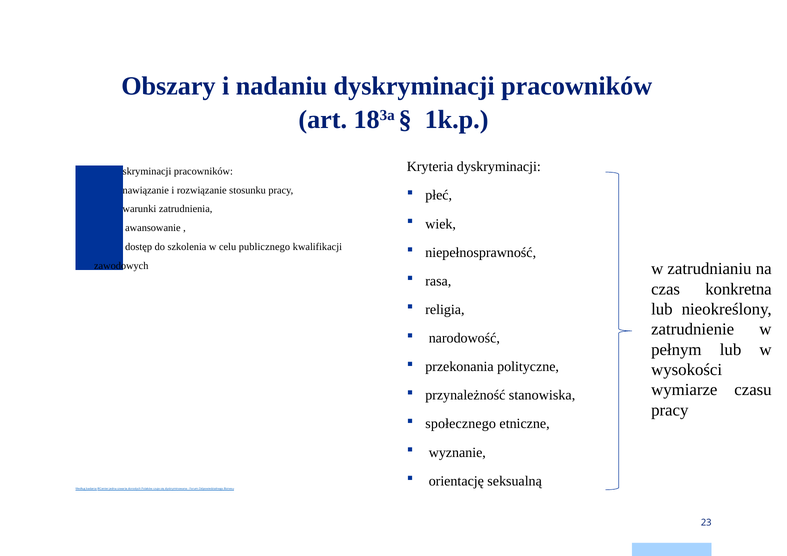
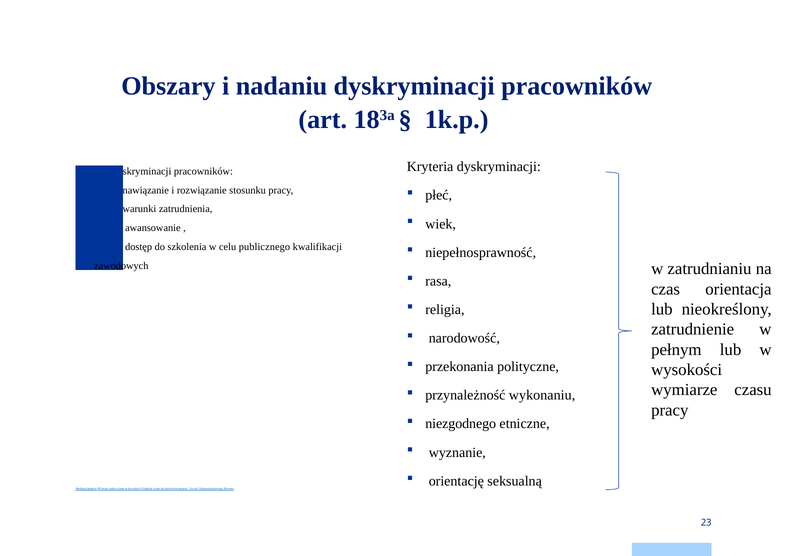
konkretna: konkretna -> orientacja (738, 289)
stanowiska: stanowiska -> wykonaniu (542, 396)
społecznego: społecznego -> niezgodnego (461, 424)
